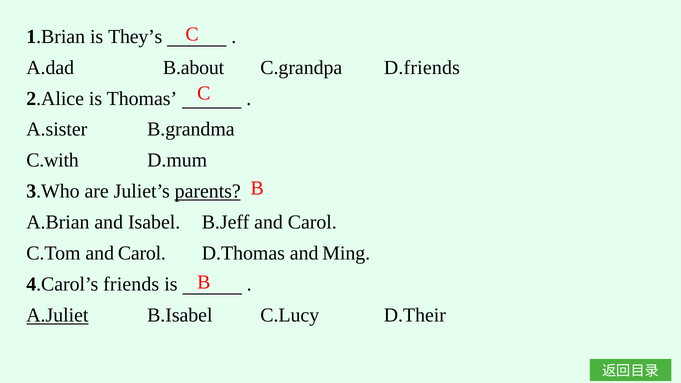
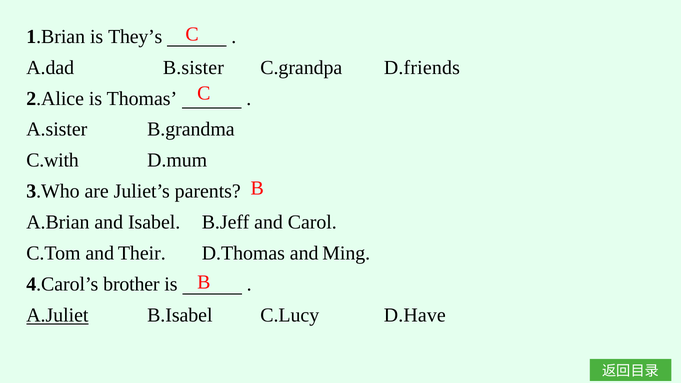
B.about: B.about -> B.sister (193, 67)
parents underline: present -> none (208, 191)
C.Tom and Carol: Carol -> Their (142, 253)
friends: friends -> brother (131, 284)
D.Their: D.Their -> D.Have (415, 315)
